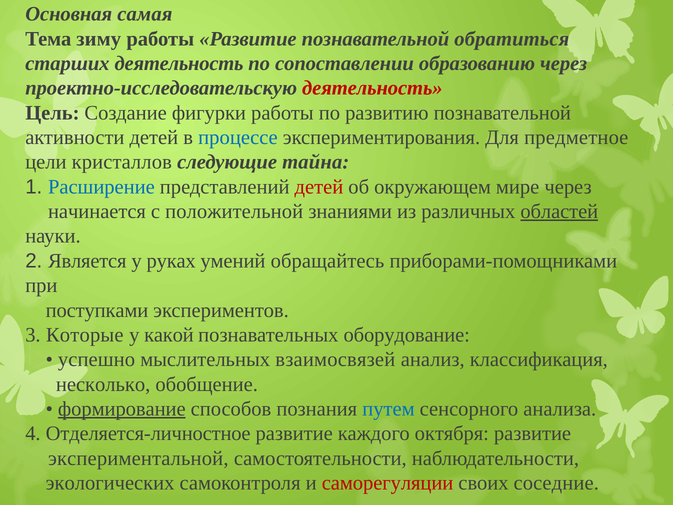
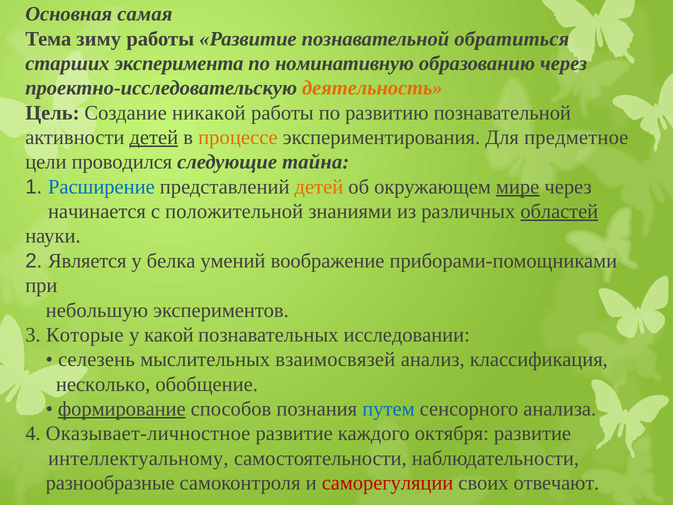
старших деятельность: деятельность -> эксперимента (179, 63)
сопоставлении: сопоставлении -> номинативную (345, 63)
деятельность colour: red -> orange (372, 88)
фигурки: фигурки -> никакой (209, 113)
детей underline: none -> present (154, 137)
процессе colour: blue -> orange (238, 137)
кристаллов: кристаллов -> проводился (122, 162)
детей colour: red -> orange (319, 187)
мире underline: none -> present (518, 187)
руках: руках -> белка (171, 261)
обращайтесь: обращайтесь -> воображение (328, 261)
поступками: поступками -> небольшую (97, 310)
оборудование: оборудование -> исследовании (407, 335)
успешно: успешно -> селезень (96, 359)
Отделяется-личностное: Отделяется-личностное -> Оказывает-личностное (148, 433)
экспериментальной: экспериментальной -> интеллектуальному (138, 458)
экологических: экологических -> разнообразные (110, 483)
соседние: соседние -> отвечают (556, 483)
